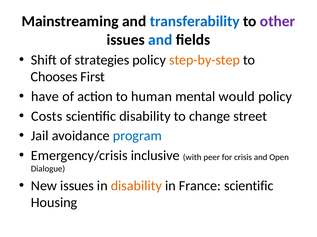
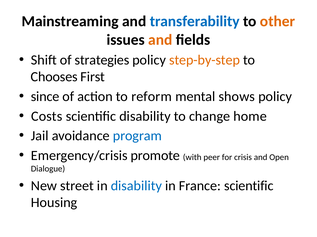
other colour: purple -> orange (278, 21)
and colour: blue -> orange (160, 40)
have: have -> since (45, 97)
human: human -> reform (152, 97)
would: would -> shows (237, 97)
street: street -> home (250, 117)
inclusive: inclusive -> promote (155, 156)
New issues: issues -> street (77, 186)
disability colour: orange -> blue (136, 186)
